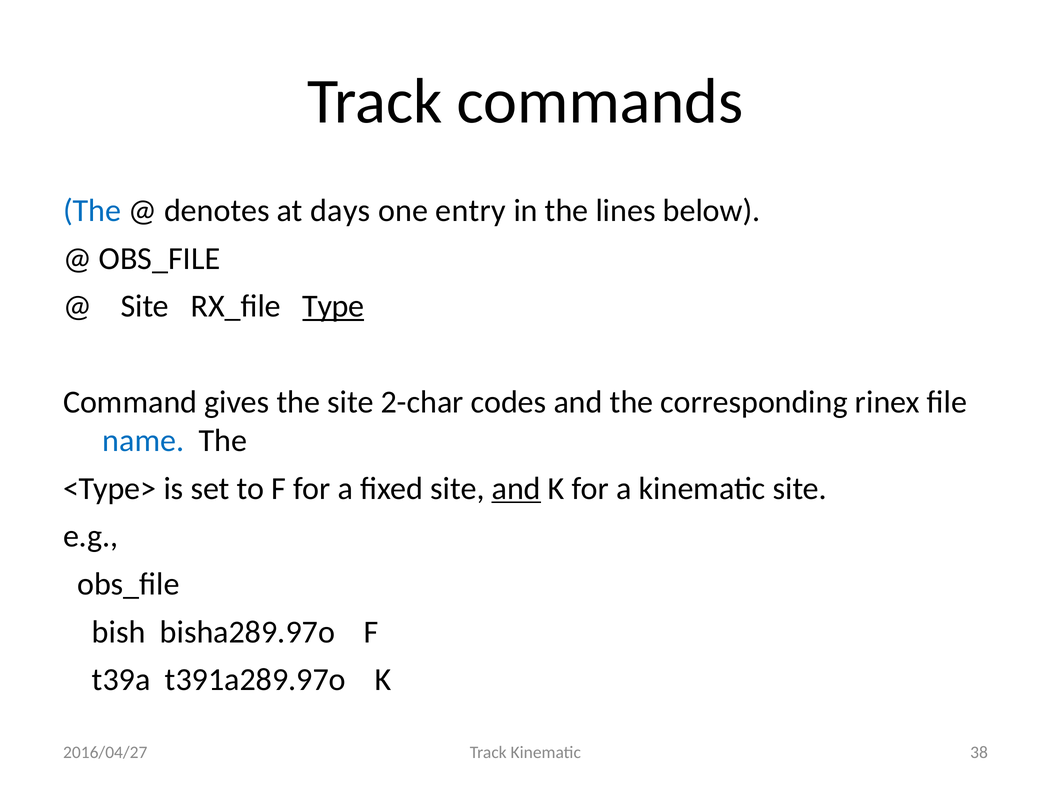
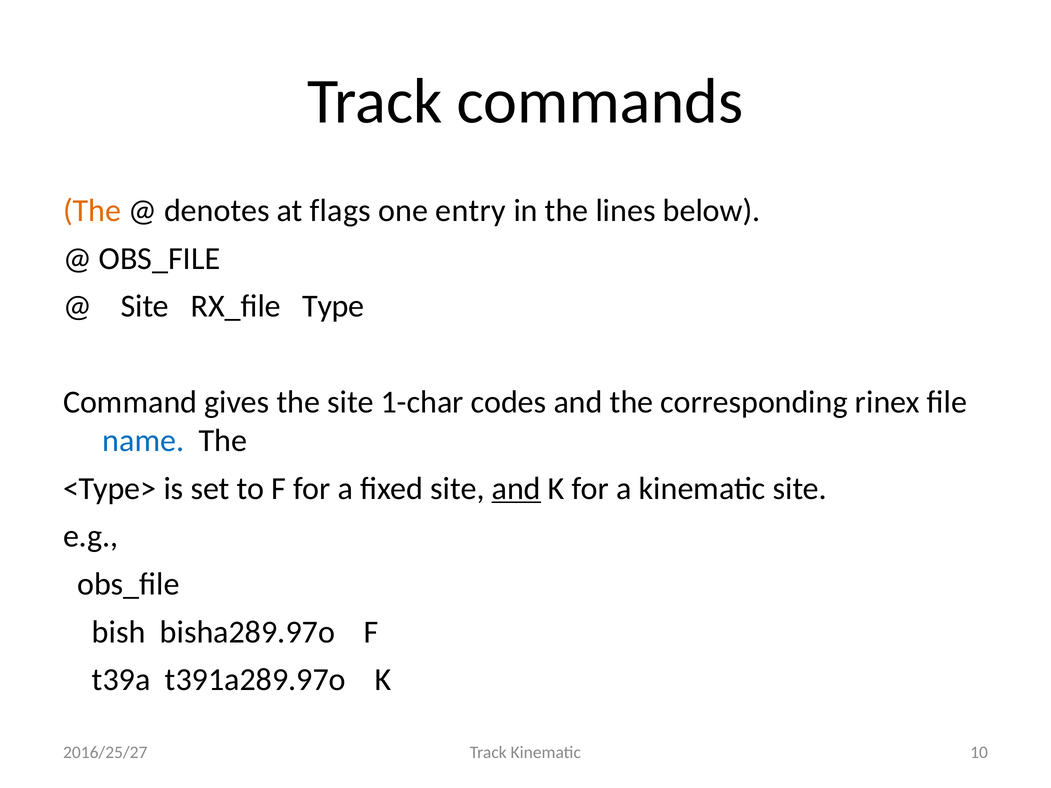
The colour: blue -> orange (92, 211)
days: days -> flags (340, 211)
Type underline: present -> none (333, 306)
2-char: 2-char -> 1-char (422, 402)
38: 38 -> 10 (979, 753)
2016/04/27: 2016/04/27 -> 2016/25/27 (105, 753)
